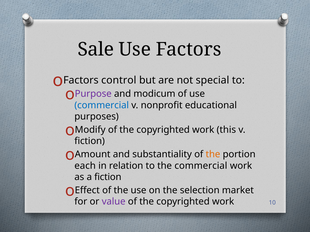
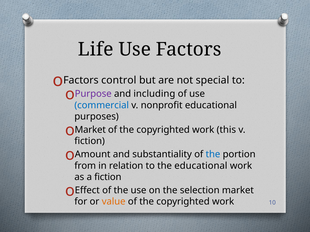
Sale: Sale -> Life (96, 49)
modicum: modicum -> including (154, 94)
Modify: Modify -> Market (90, 130)
the colour: orange -> blue (213, 155)
each: each -> from (85, 166)
the commercial: commercial -> educational (201, 166)
value colour: purple -> orange (114, 202)
